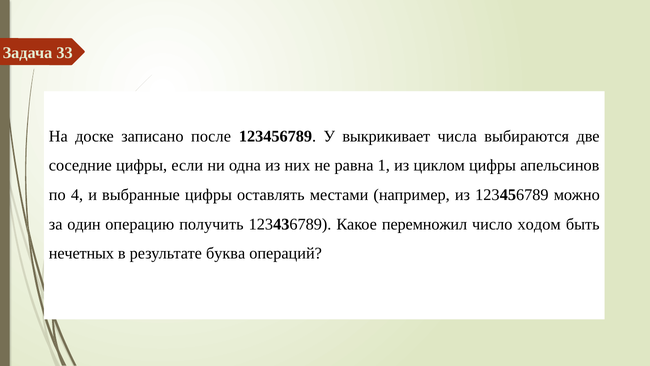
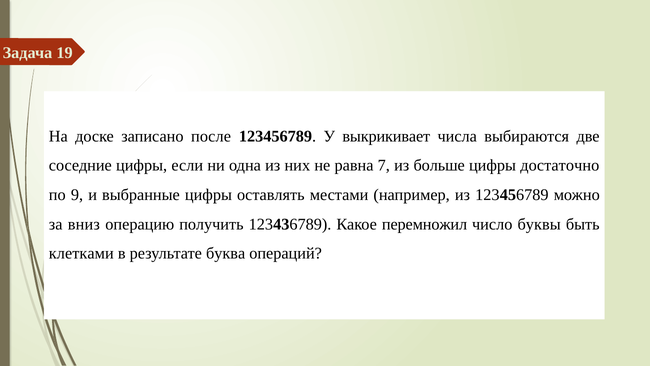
33: 33 -> 19 (65, 53)
1: 1 -> 7 (384, 165)
циклом: циклом -> больше (439, 165)
апельсинов: апельсинов -> достаточно (560, 165)
4: 4 -> 9 (77, 195)
один: один -> вниз (84, 224)
ходом: ходом -> буквы (539, 224)
нечетных: нечетных -> клетками (81, 253)
